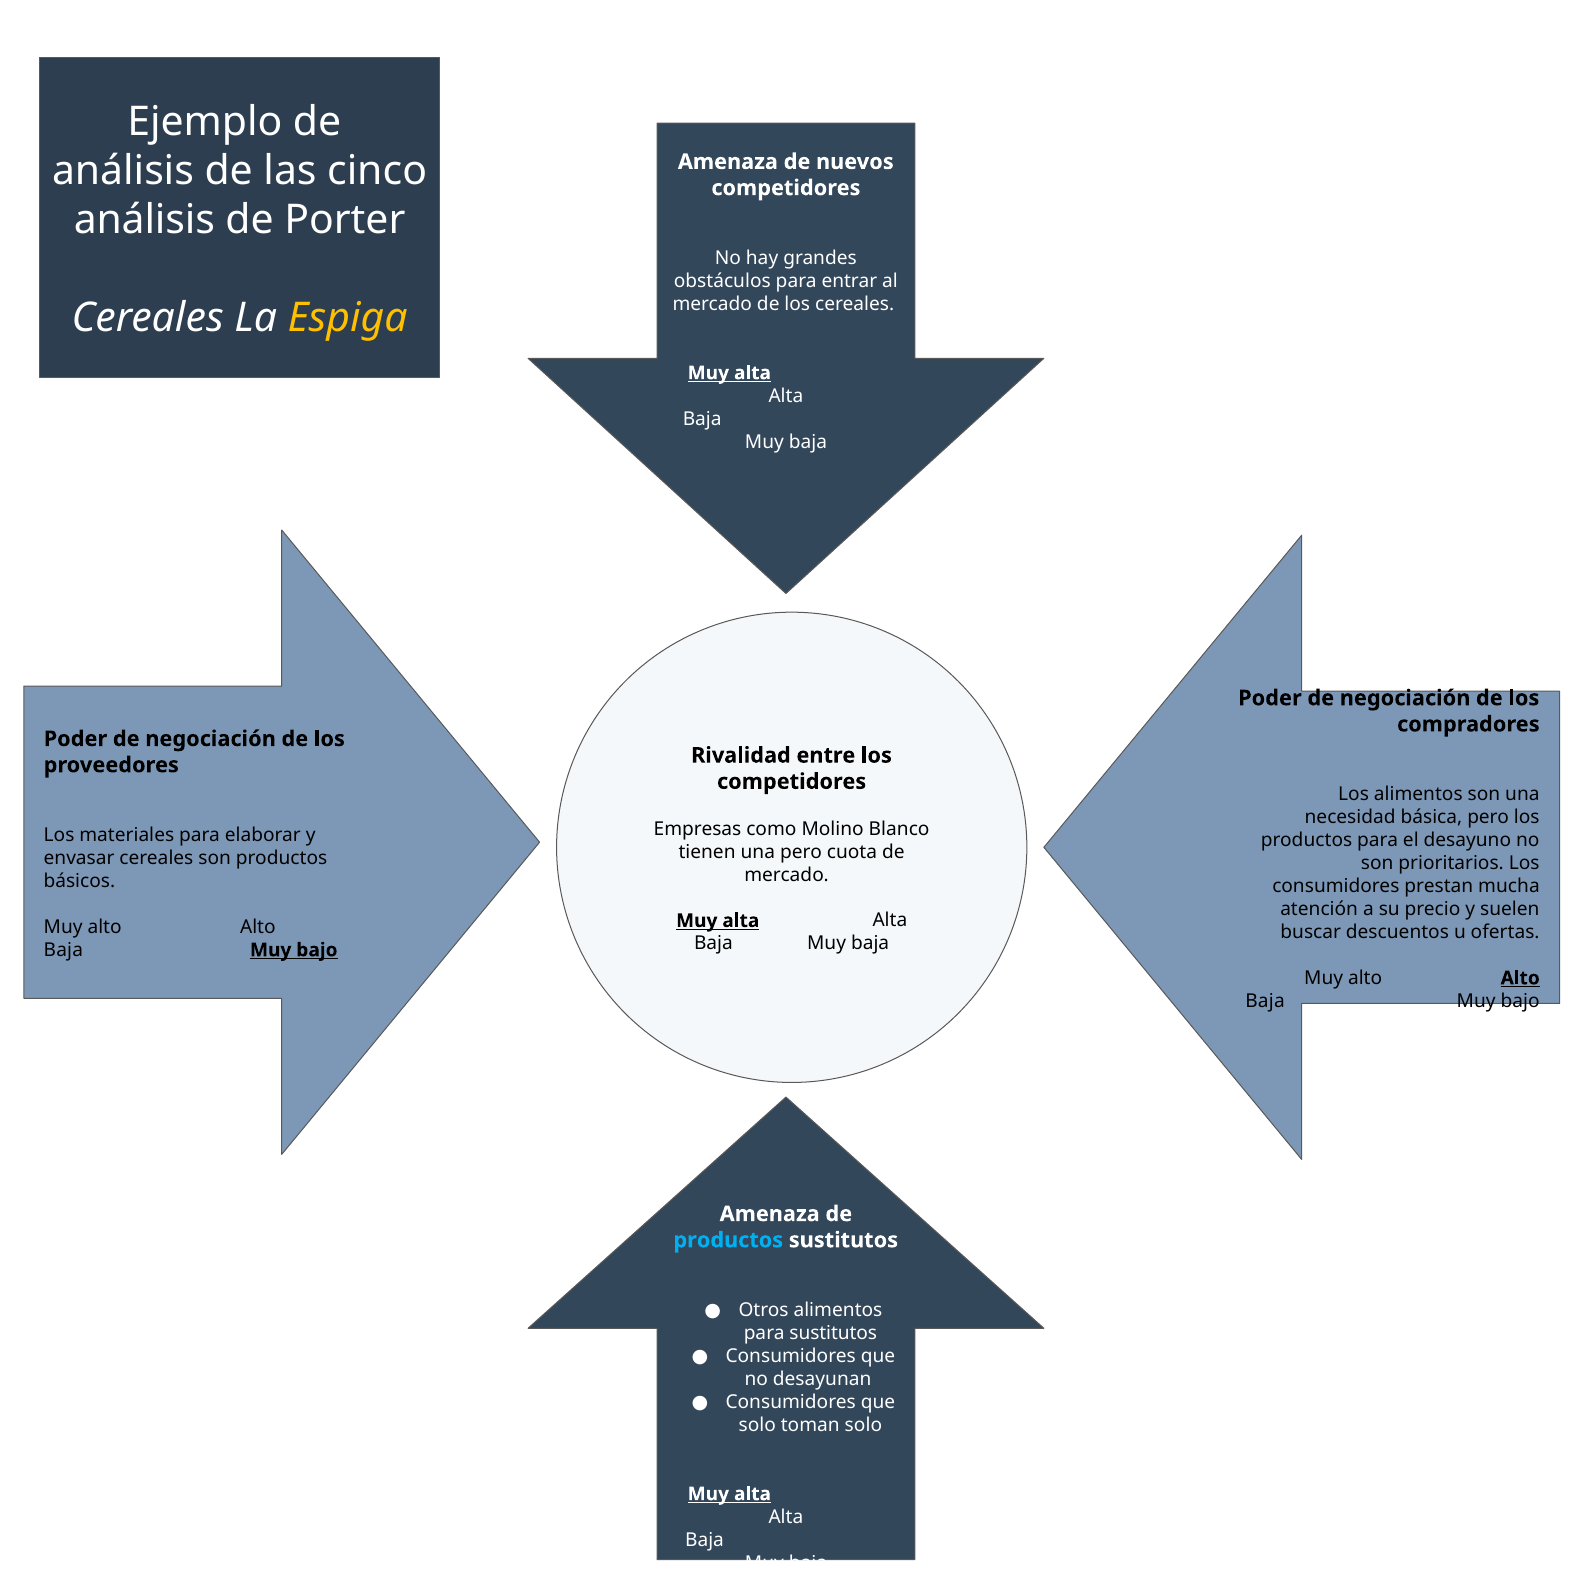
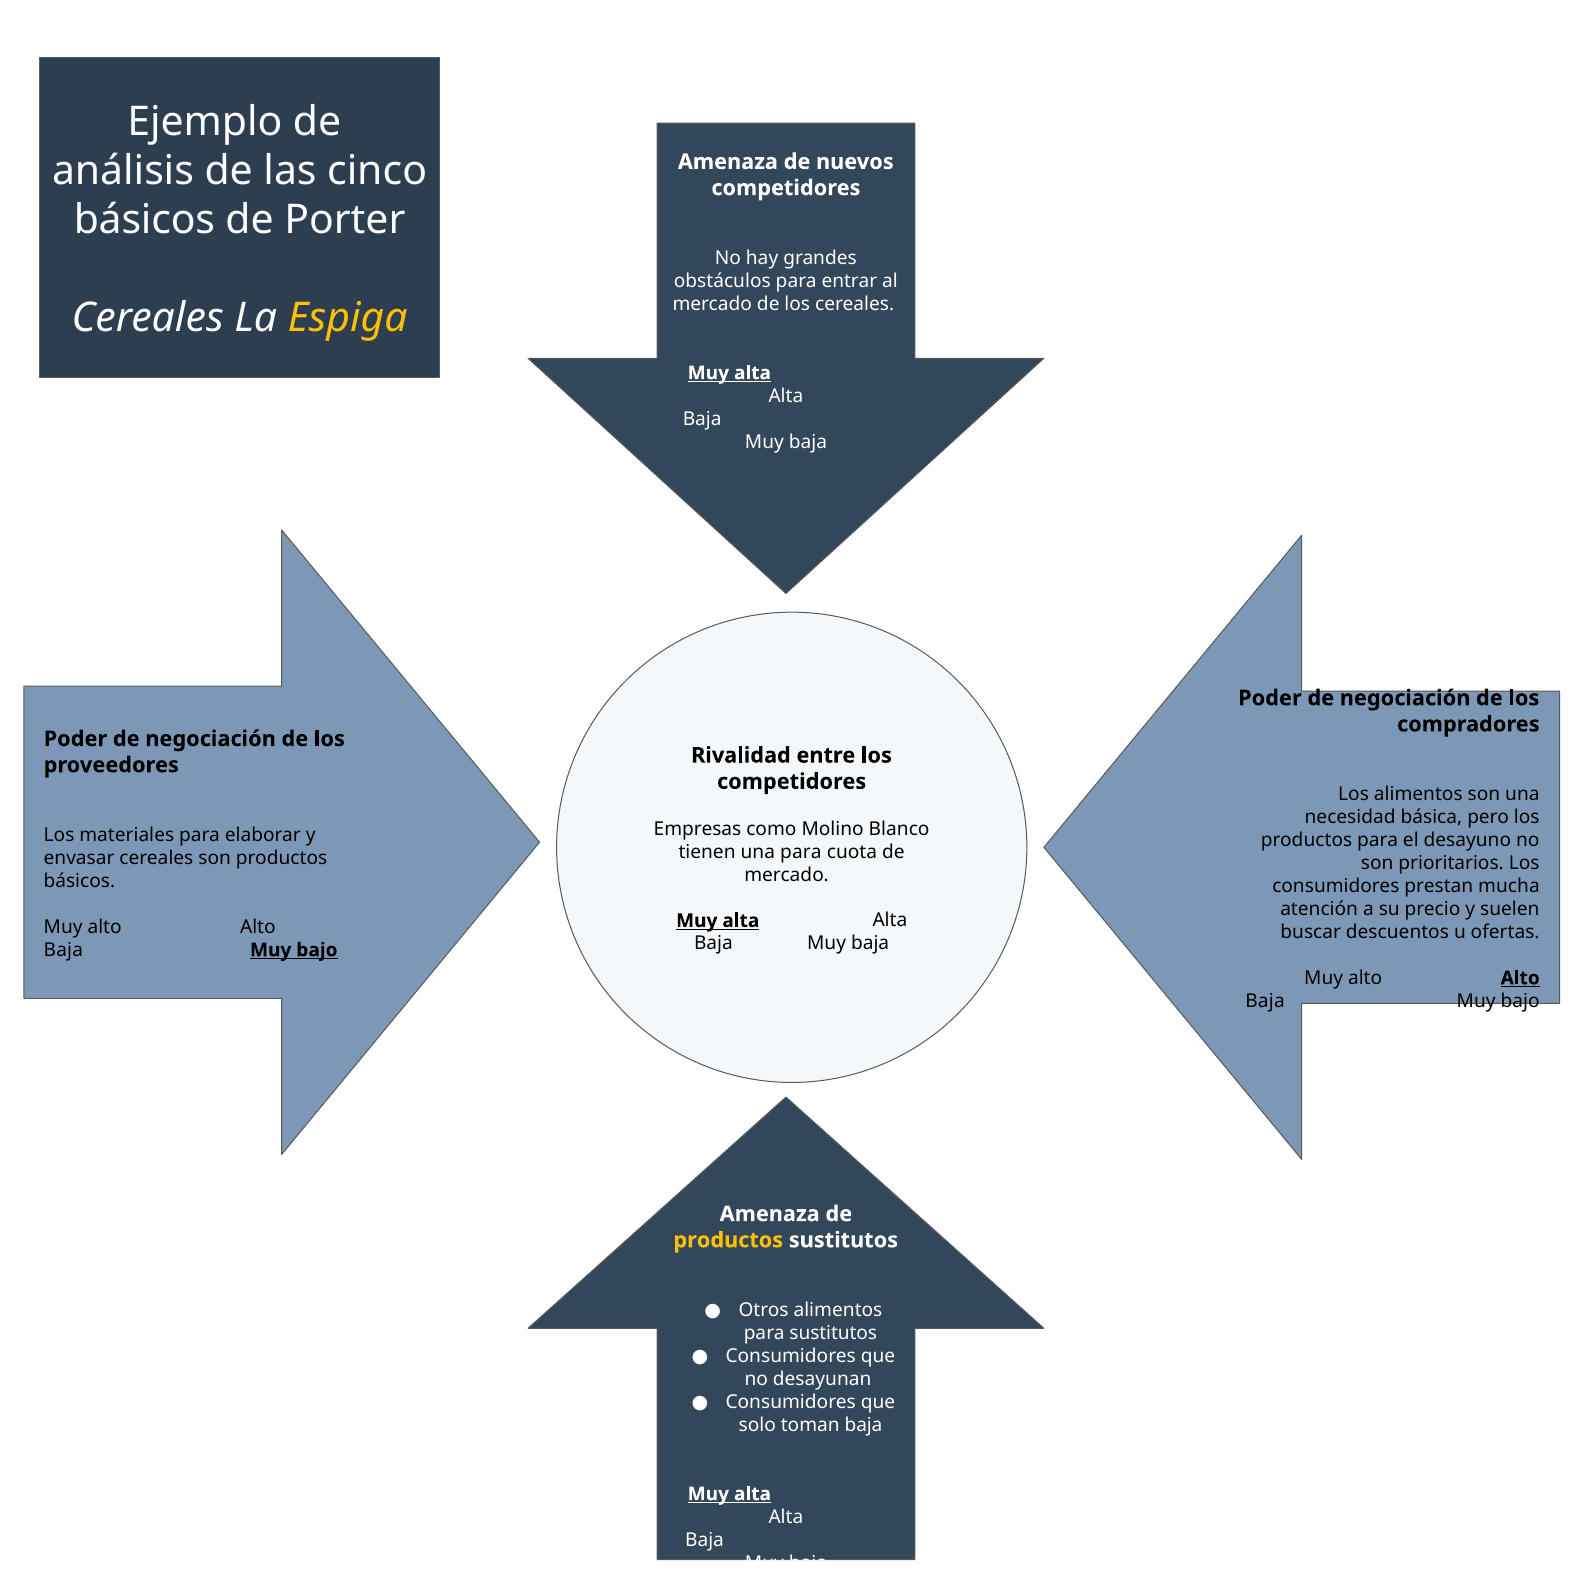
análisis: análisis -> básicos (144, 220)
una pero: pero -> para (801, 852)
productos colour: light blue -> yellow (728, 1240)
toman solo: solo -> baja (863, 1425)
